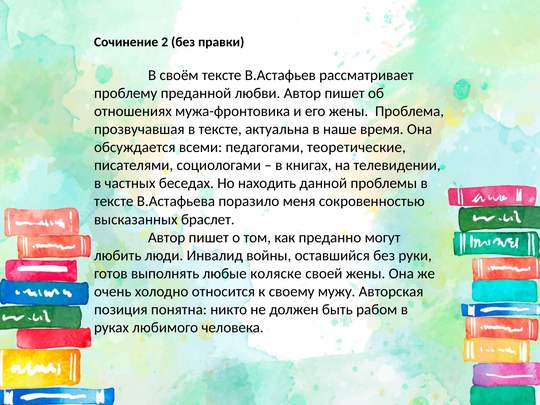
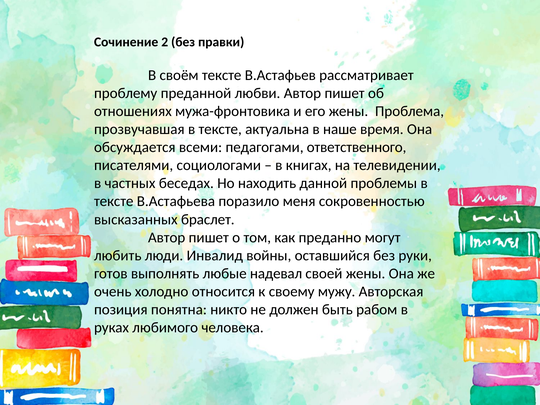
теоретические: теоретические -> ответственного (357, 147)
коляске: коляске -> надевал (276, 273)
